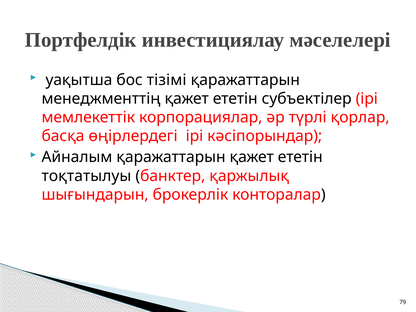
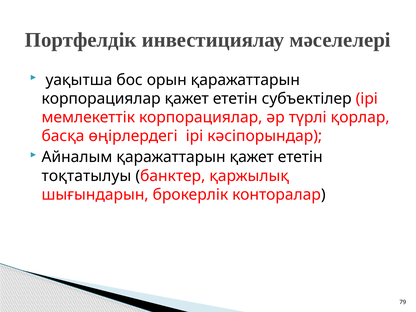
тізімі: тізімі -> орын (167, 80)
менеджменттің: менеджменттің -> корпорациялар (101, 99)
